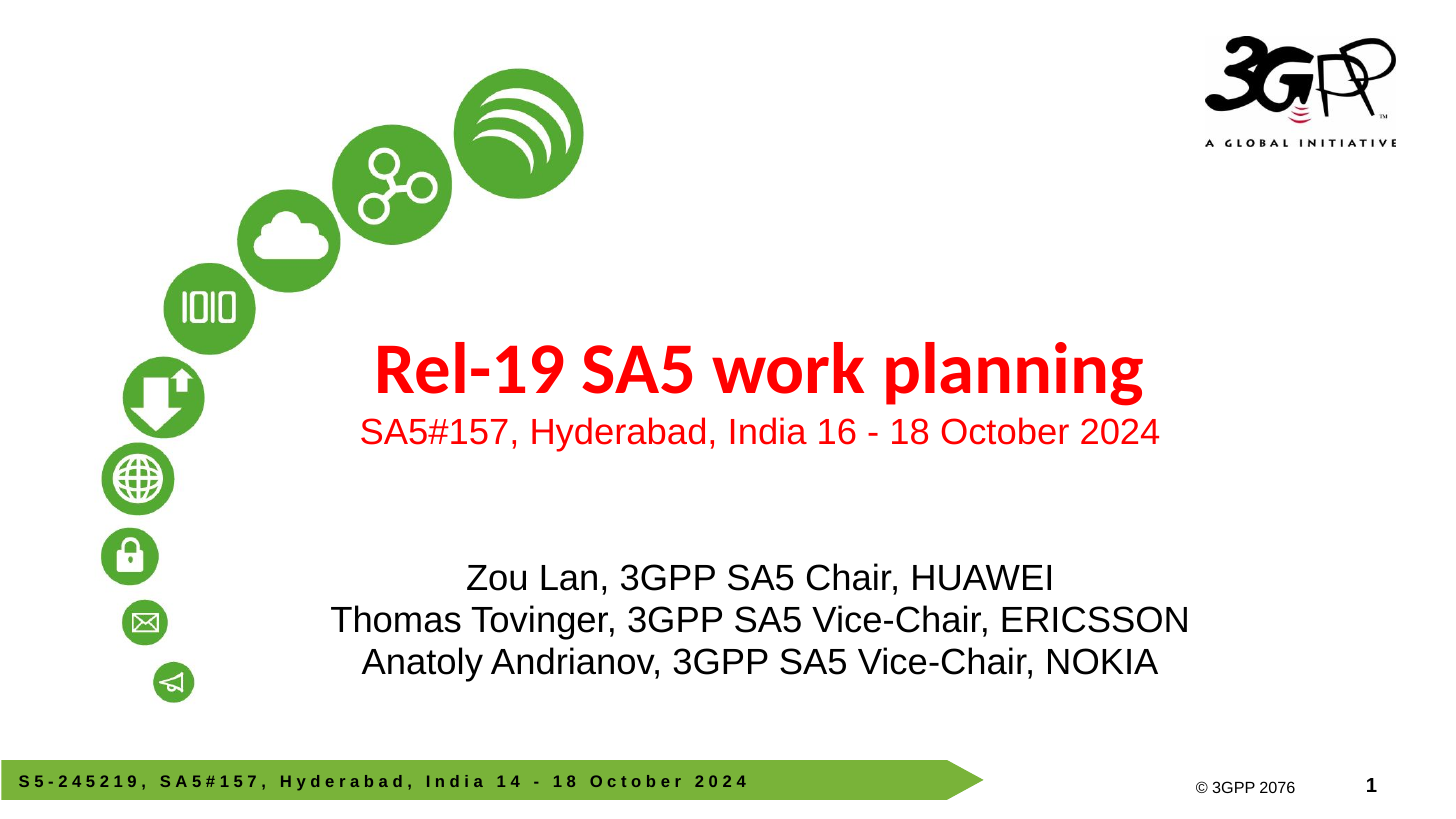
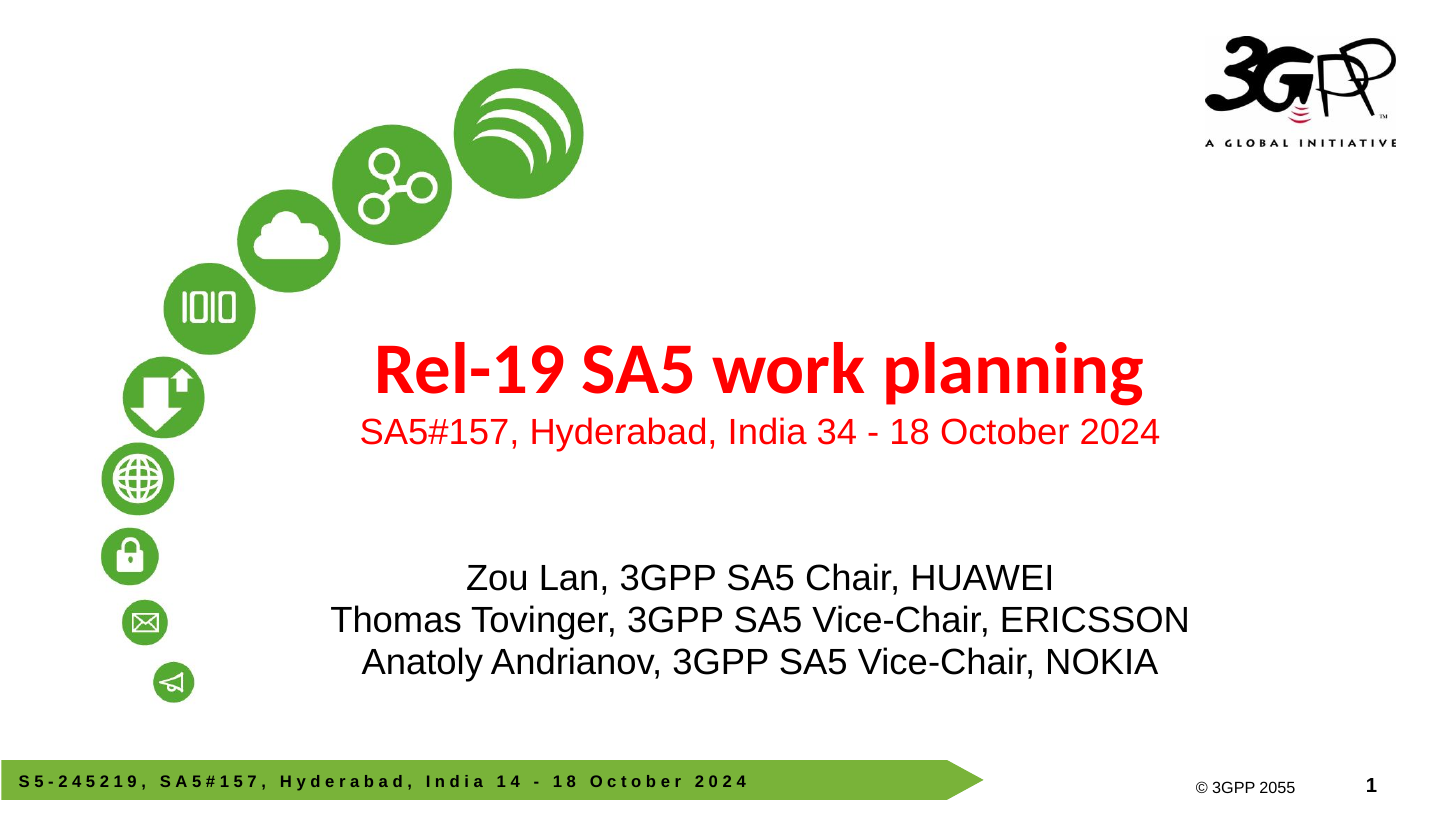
16: 16 -> 34 (837, 433)
2076: 2076 -> 2055 (1277, 788)
